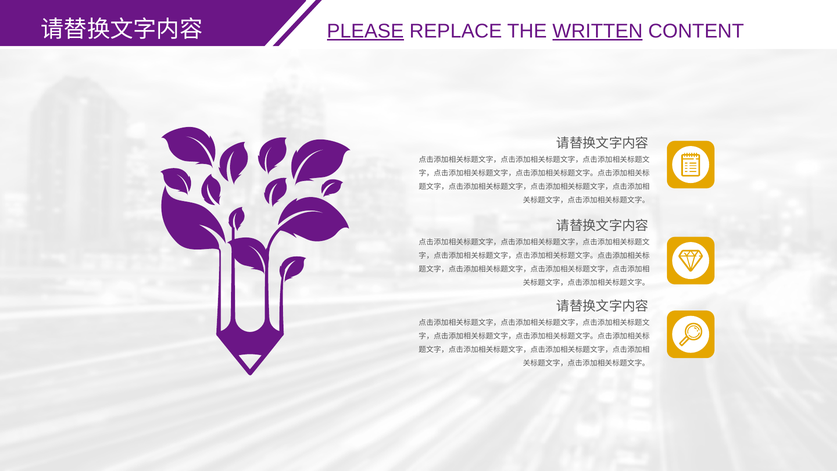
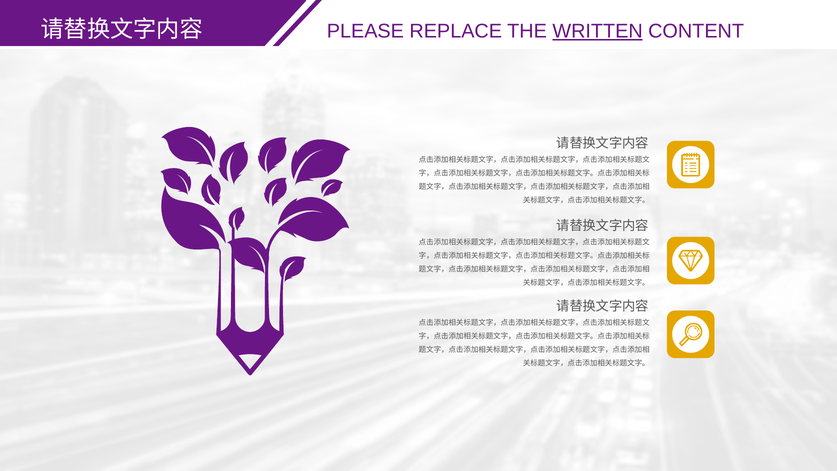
PLEASE underline: present -> none (365, 31)
